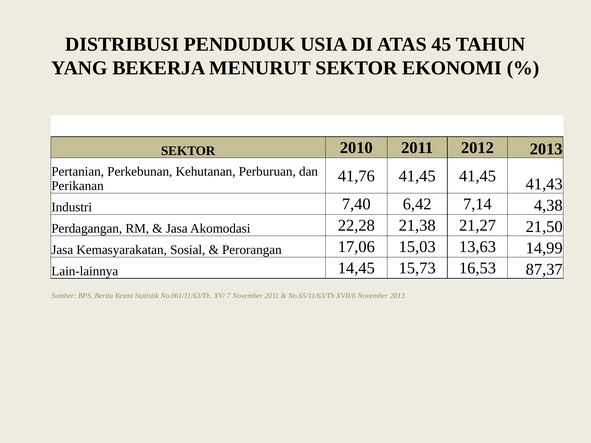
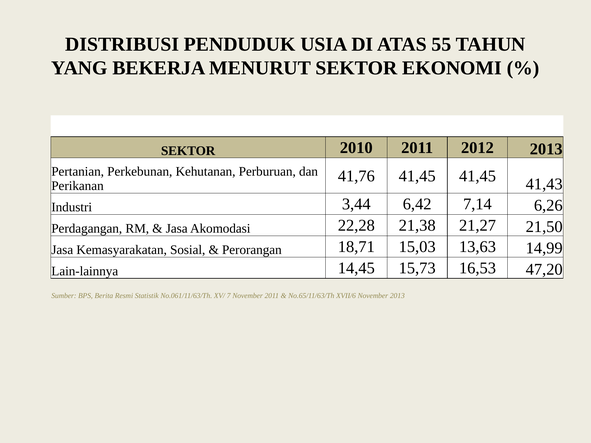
45: 45 -> 55 (441, 44)
7,40: 7,40 -> 3,44 (356, 204)
4,38: 4,38 -> 6,26 (548, 206)
17,06: 17,06 -> 18,71 (356, 247)
87,37: 87,37 -> 47,20 (544, 270)
